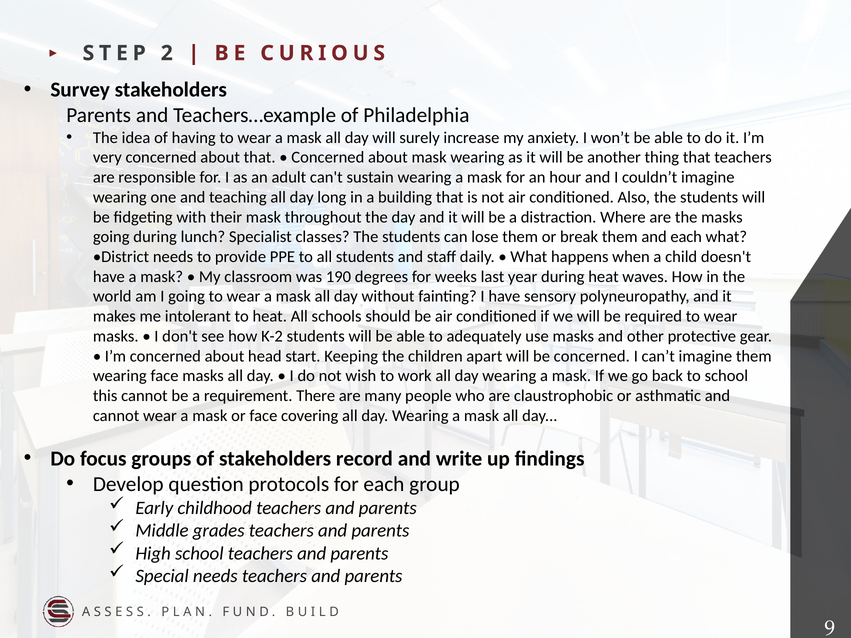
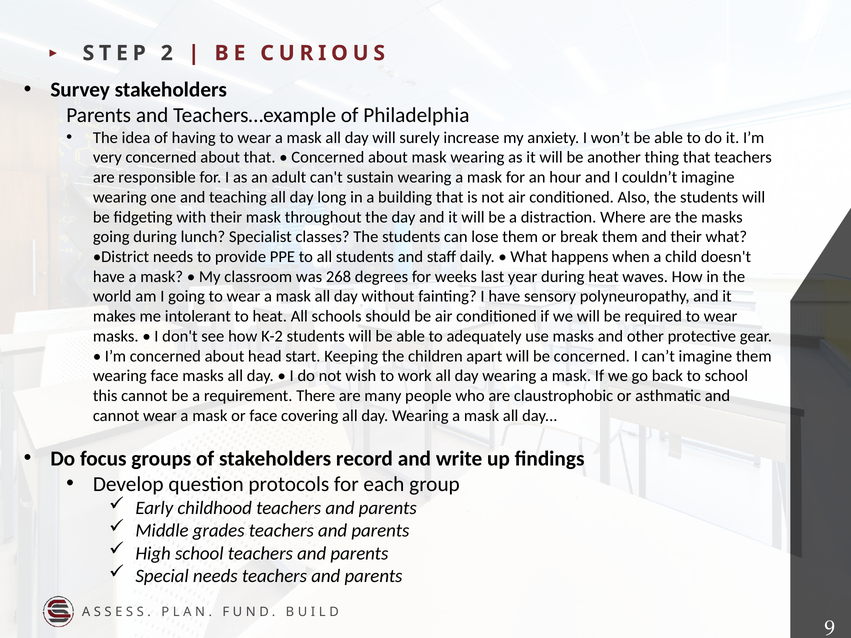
and each: each -> their (686, 237)
190: 190 -> 268 (338, 277)
